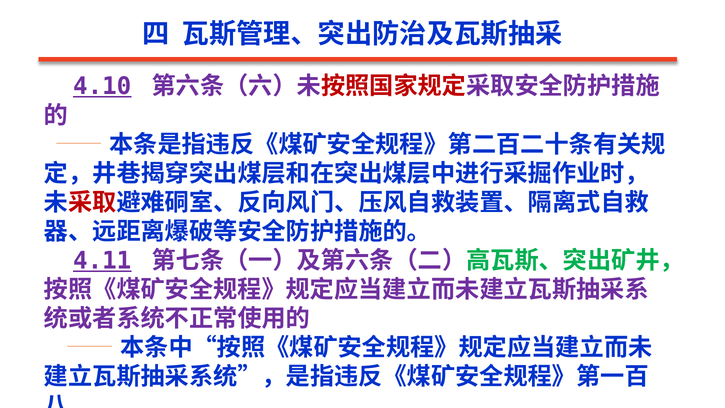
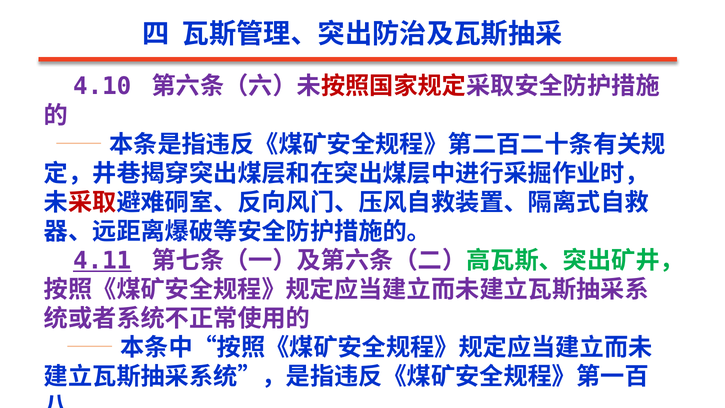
4.10 underline: present -> none (102, 86)
